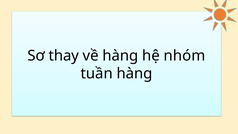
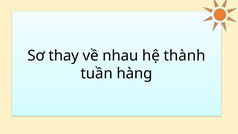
về hàng: hàng -> nhau (120, 56)
nhóm: nhóm -> thành (184, 56)
